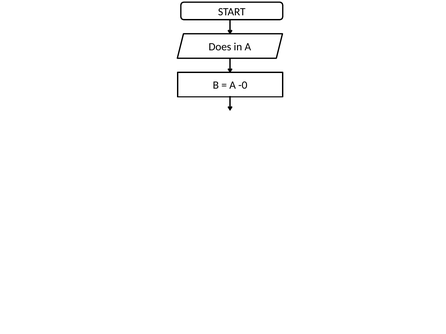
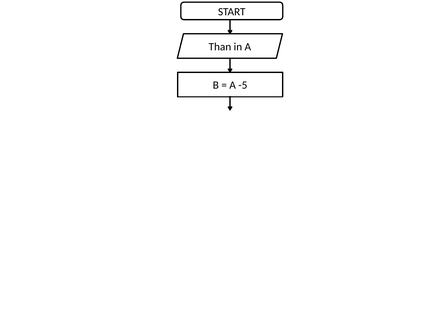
Does: Does -> Than (220, 47)
-0: -0 -> -5 (243, 85)
